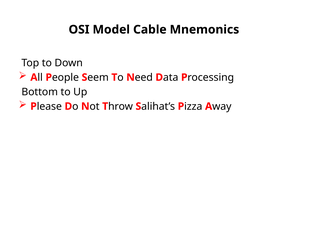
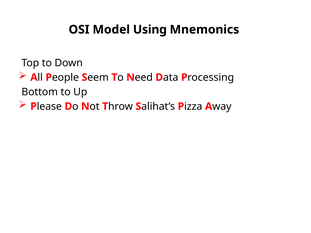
Cable: Cable -> Using (150, 30)
